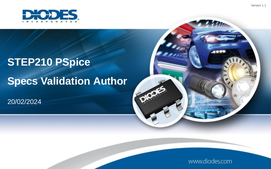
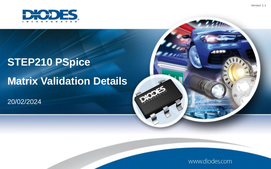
Specs: Specs -> Matrix (23, 81)
Author: Author -> Details (110, 81)
